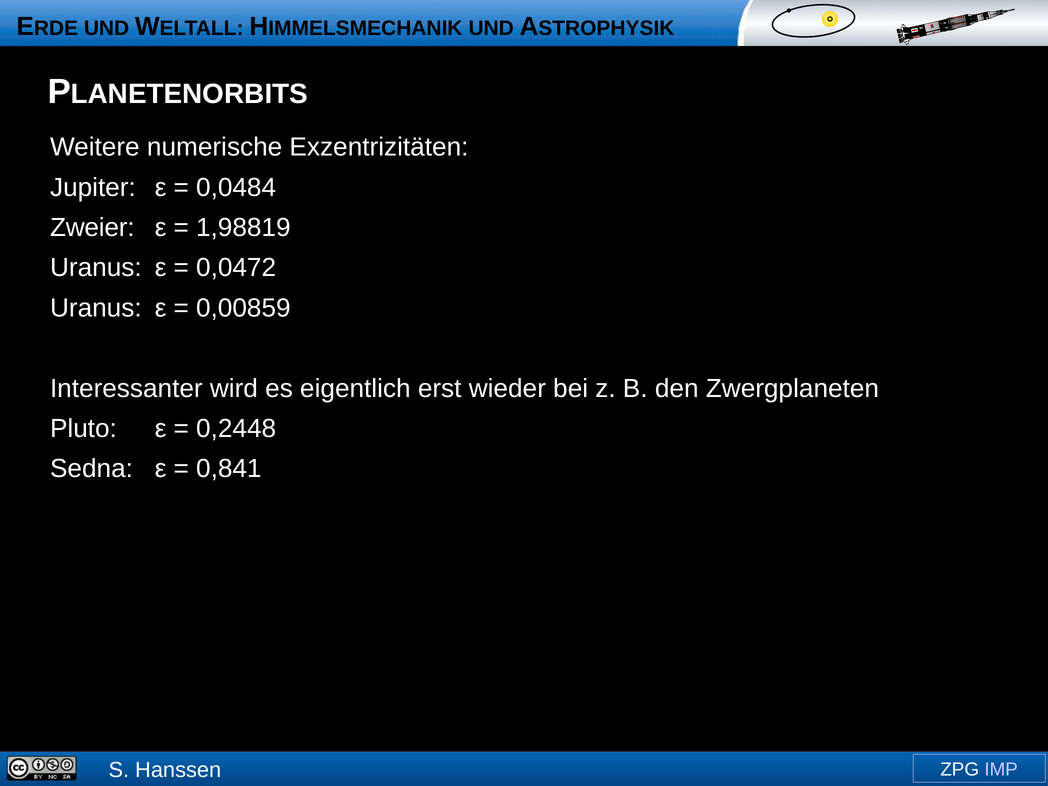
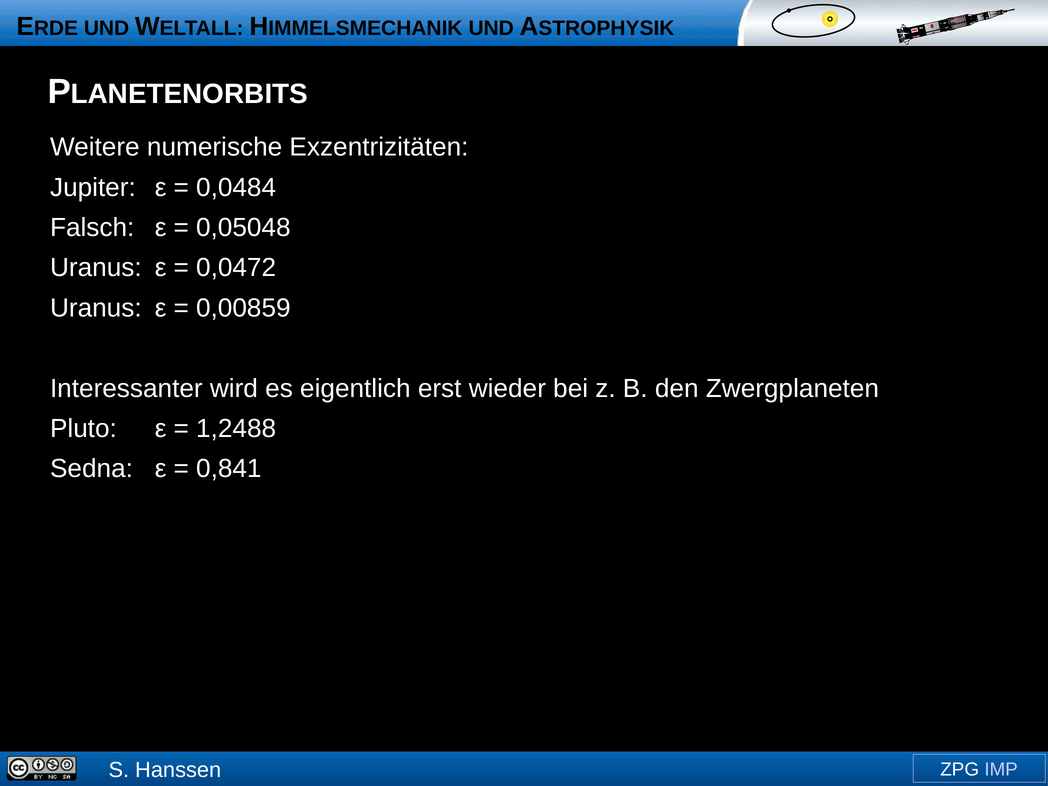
Zweier: Zweier -> Falsch (92, 228)
1,98819: 1,98819 -> 0,05048 (243, 228)
0,2448: 0,2448 -> 1,2488 (236, 429)
